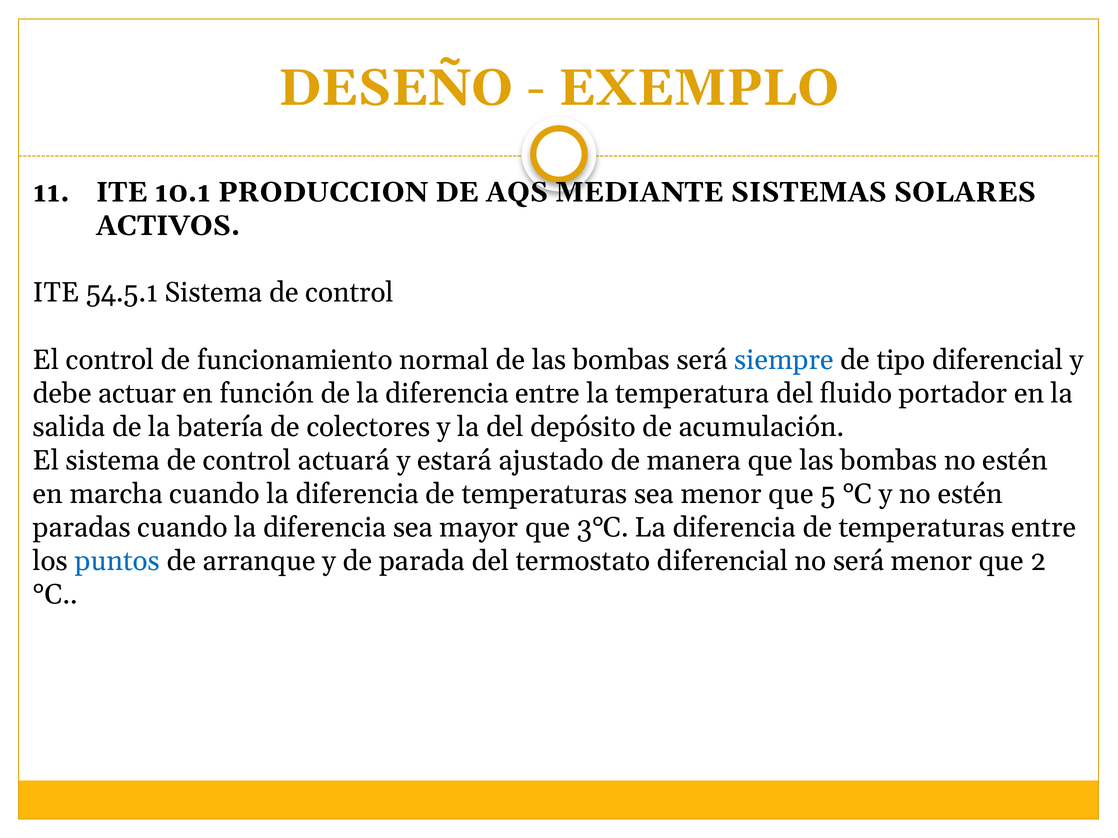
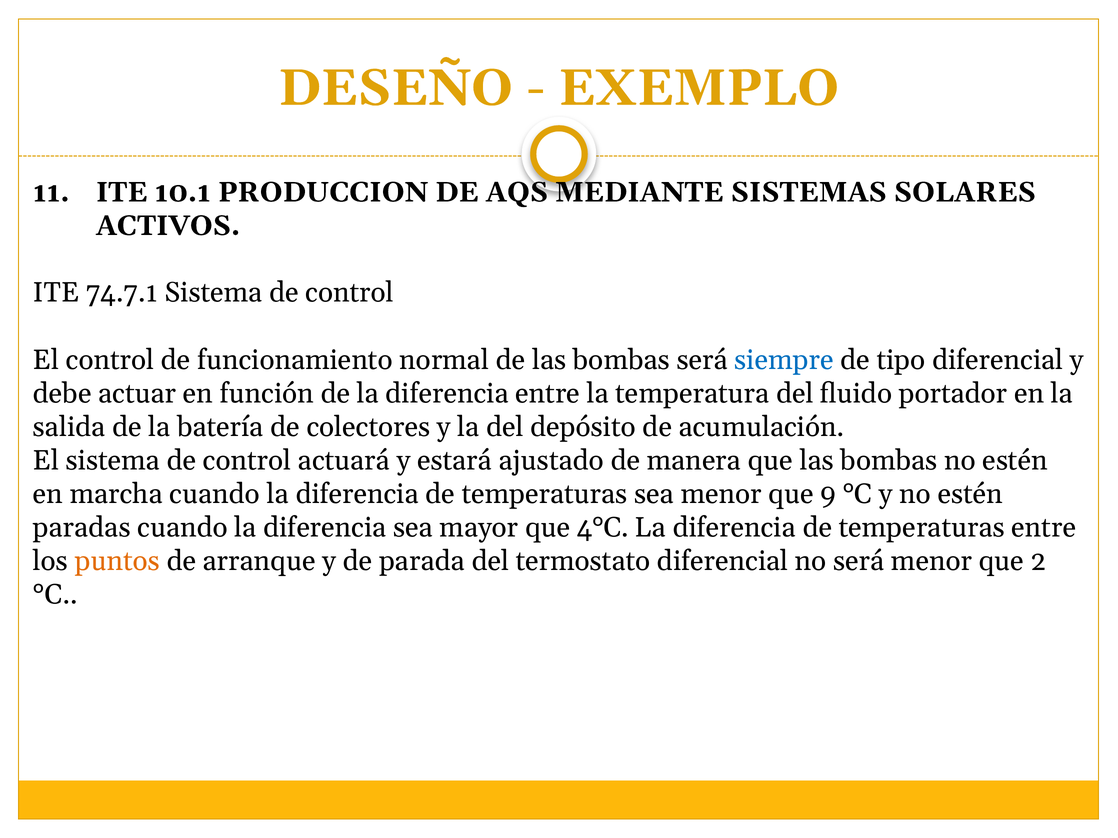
54.5.1: 54.5.1 -> 74.7.1 (122, 293)
5: 5 -> 9 (828, 494)
3°C: 3°C -> 4°C (603, 528)
puntos colour: blue -> orange (117, 561)
